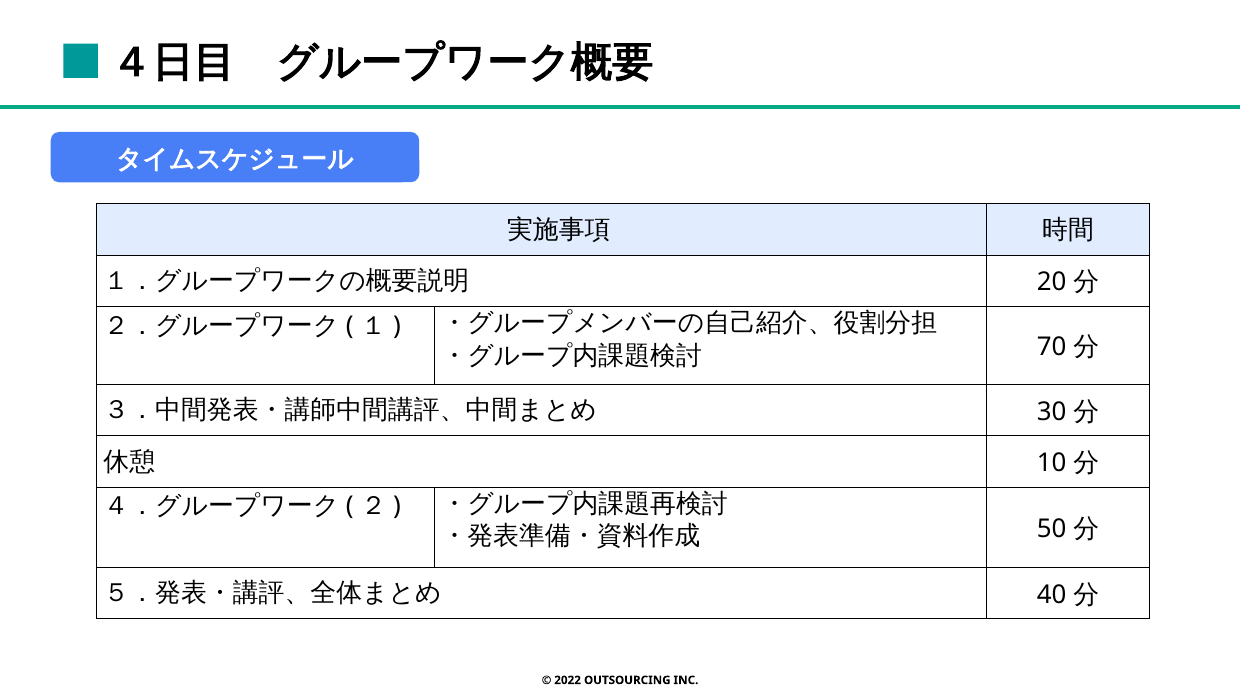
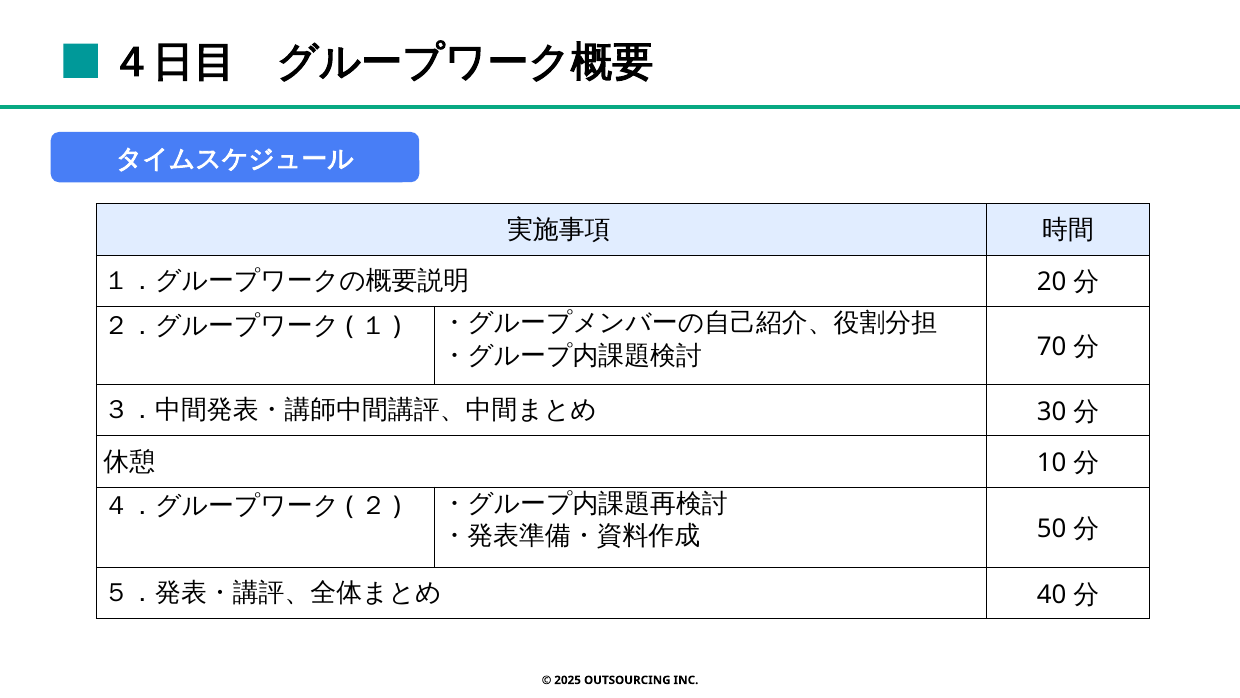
2022: 2022 -> 2025 (568, 680)
